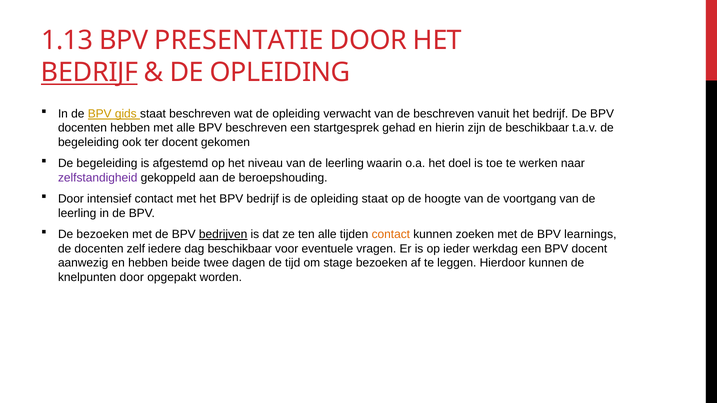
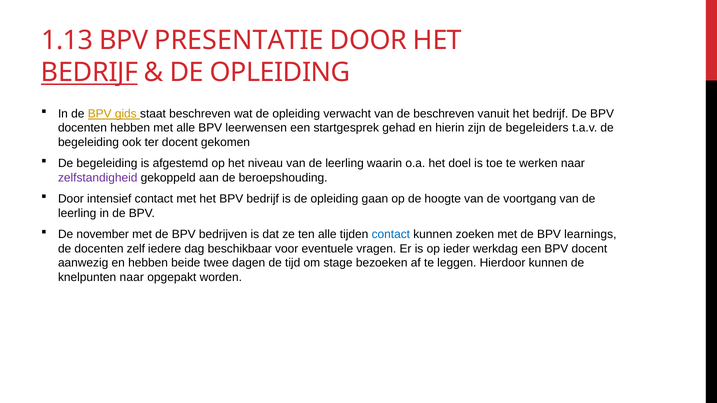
BPV beschreven: beschreven -> leerwensen (256, 128)
de beschikbaar: beschikbaar -> begeleiders (537, 128)
opleiding staat: staat -> gaan (375, 199)
De bezoeken: bezoeken -> november (103, 235)
bedrijven underline: present -> none (223, 235)
contact colour: orange -> blue (391, 235)
knelpunten door: door -> naar (132, 277)
